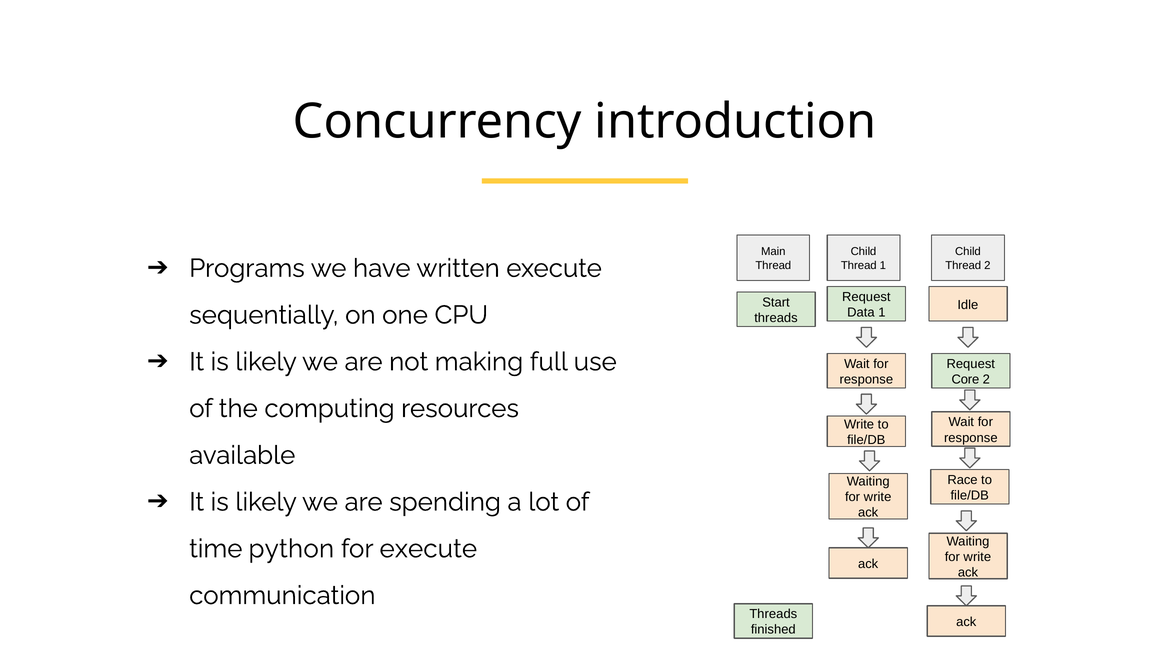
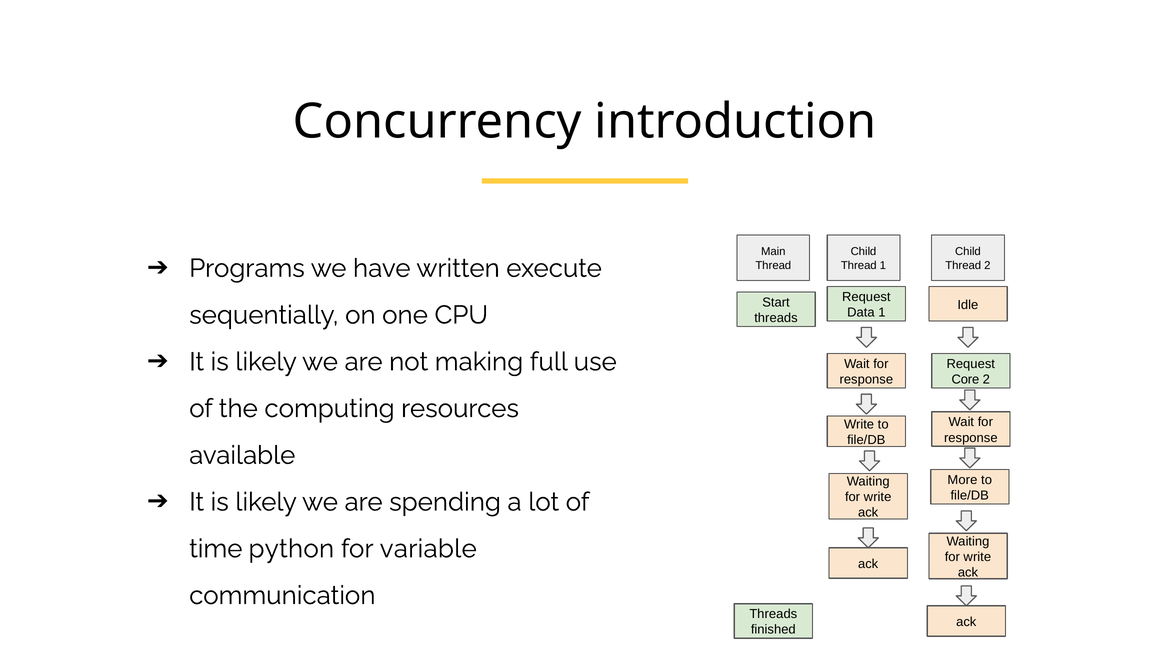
Race: Race -> More (962, 480)
for execute: execute -> variable (428, 549)
